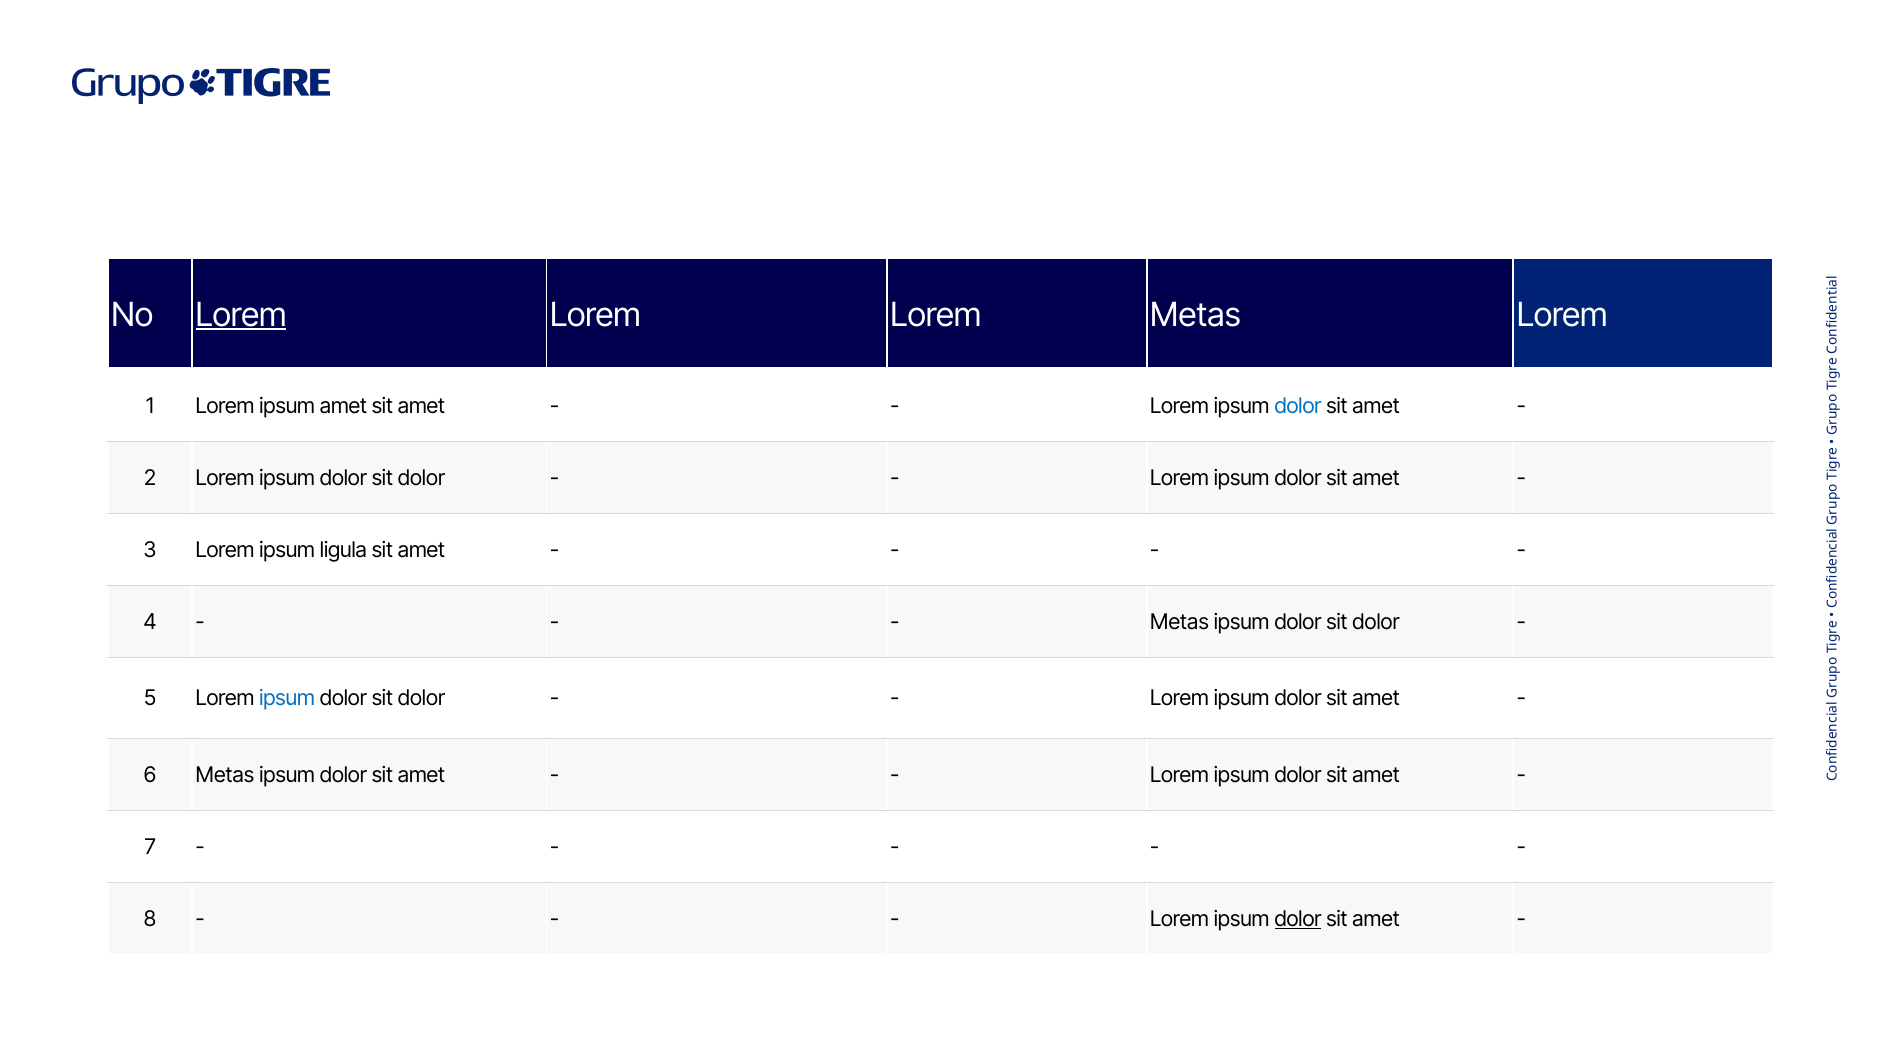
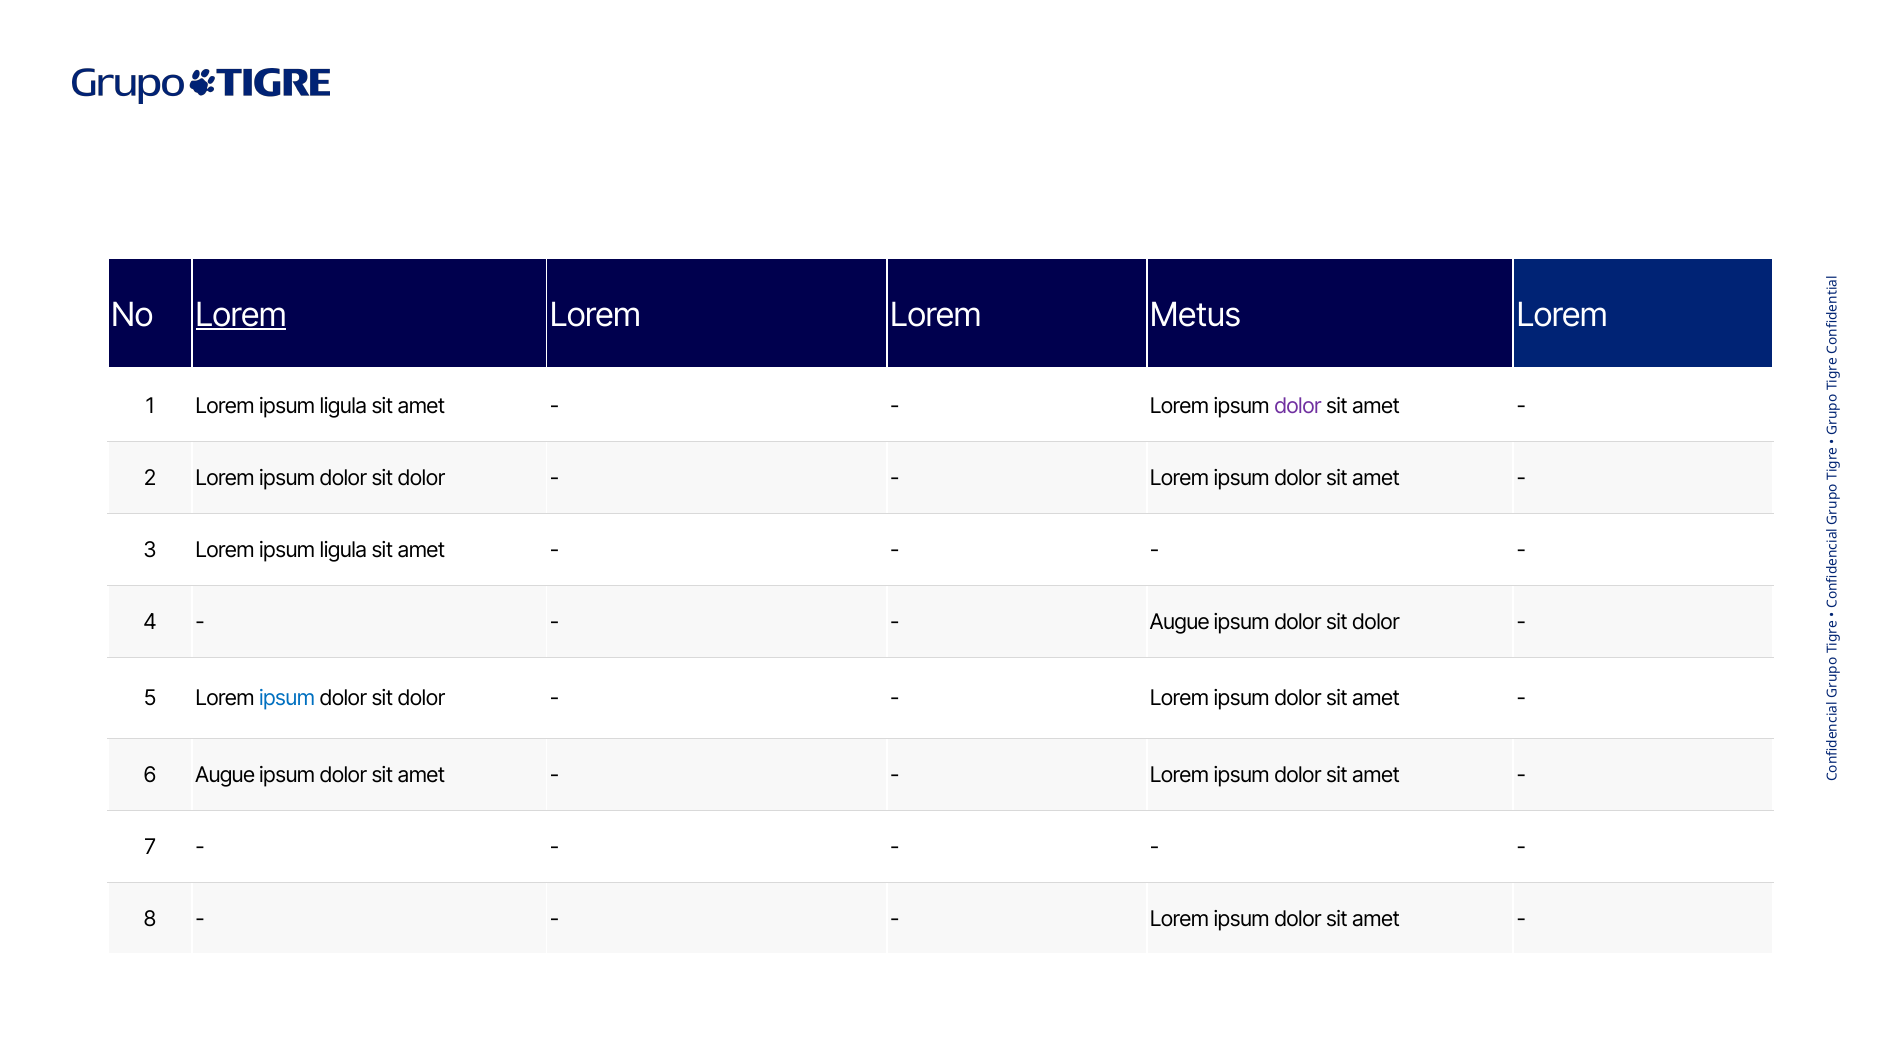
Lorem Metas: Metas -> Metus (1195, 315)
1 Lorem ipsum amet: amet -> ligula (343, 406)
dolor colour: blue -> purple (1298, 406)
Metas: Metas -> Augue (1180, 622)
6 Metas: Metas -> Augue (225, 775)
dolor underline: present -> none (1298, 919)
